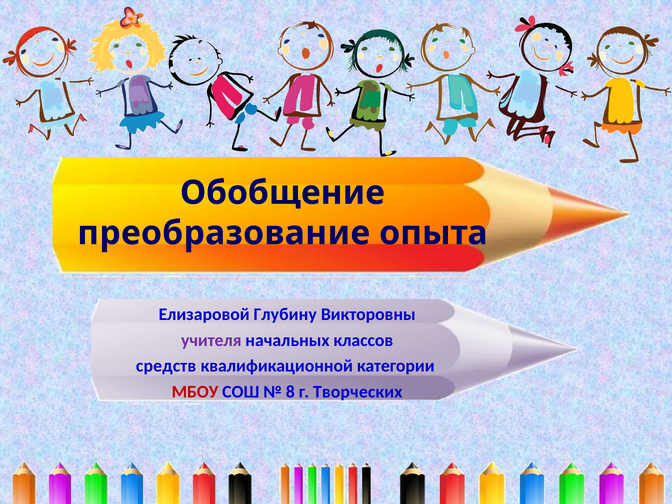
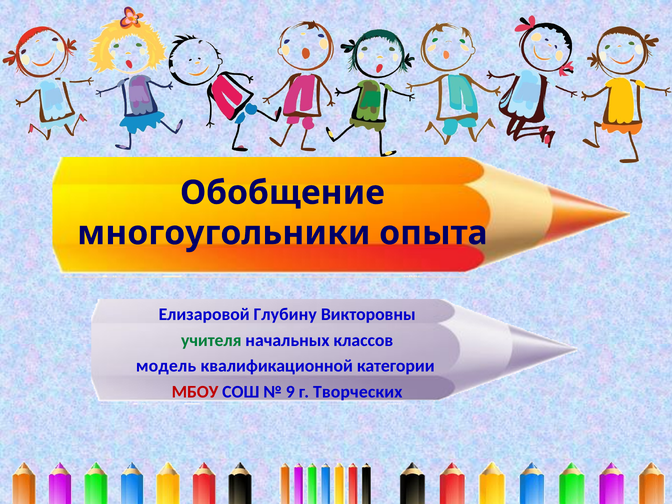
преобразование: преобразование -> многоугольники (224, 233)
учителя colour: purple -> green (211, 340)
средств: средств -> модель (166, 366)
8: 8 -> 9 (290, 392)
